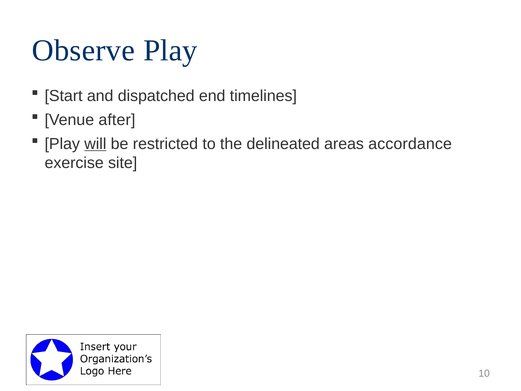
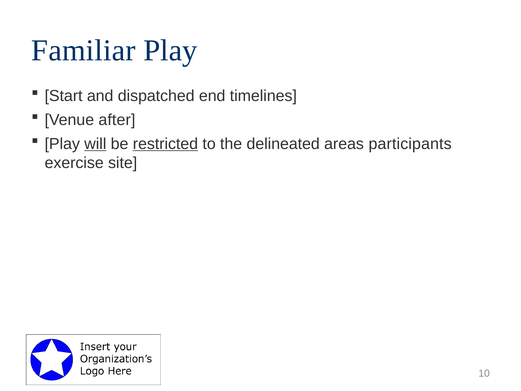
Observe: Observe -> Familiar (83, 50)
restricted underline: none -> present (165, 144)
accordance: accordance -> participants (410, 144)
